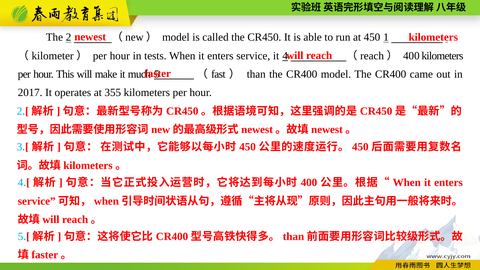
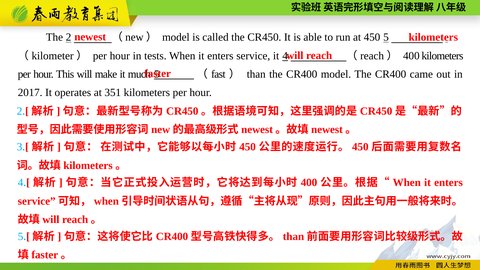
450 1: 1 -> 5 (386, 37)
355: 355 -> 351 (113, 93)
